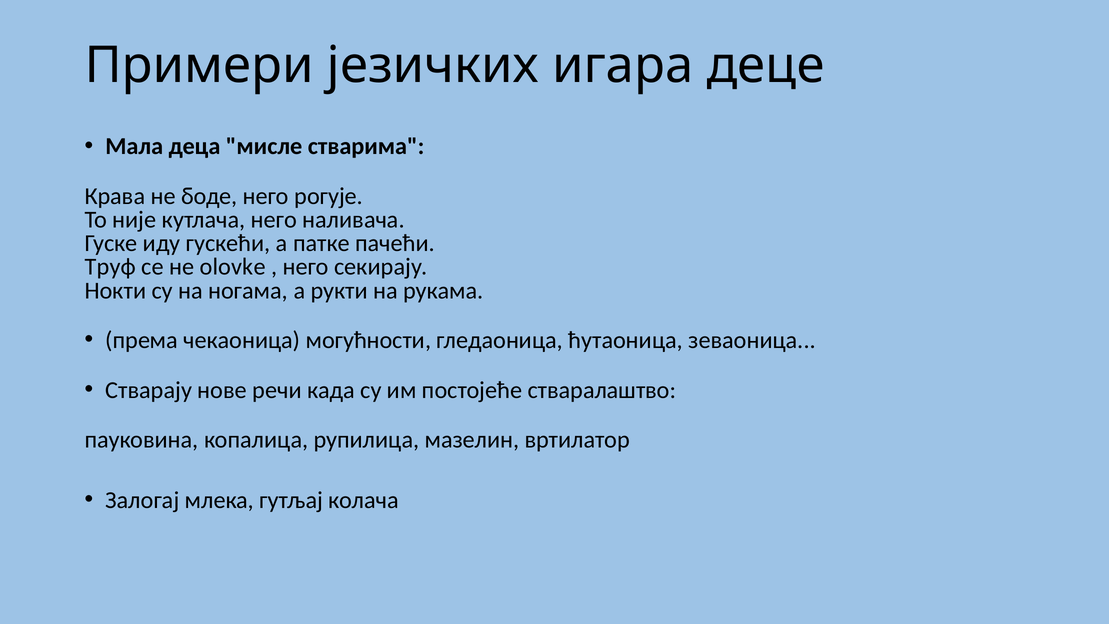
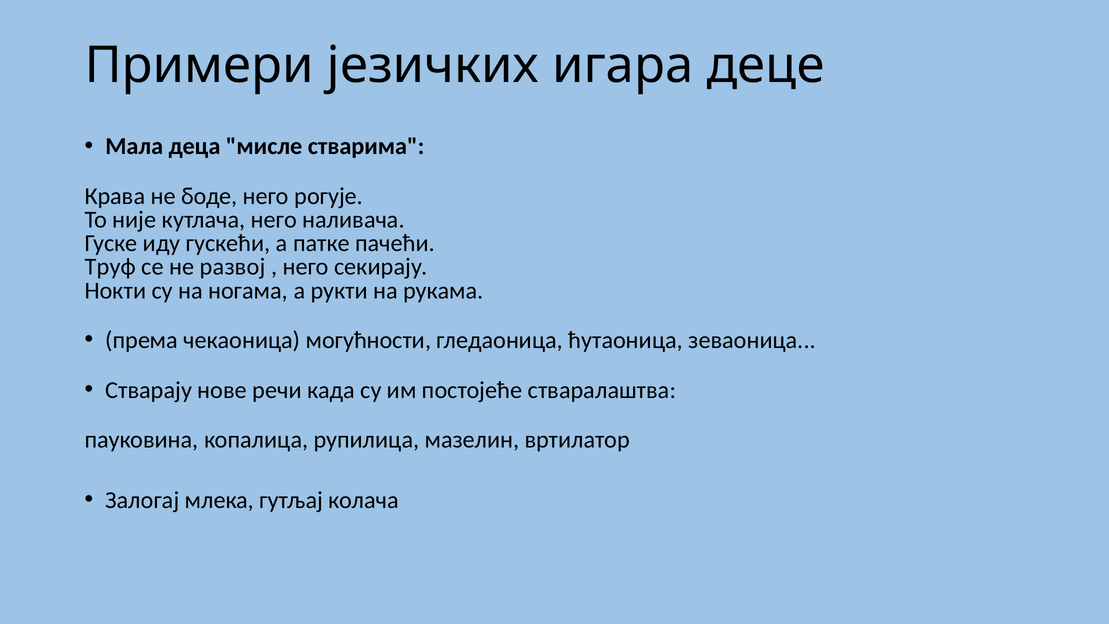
olovke: olovke -> развој (233, 267)
стваралаштво: стваралаштво -> стваралаштва (602, 390)
